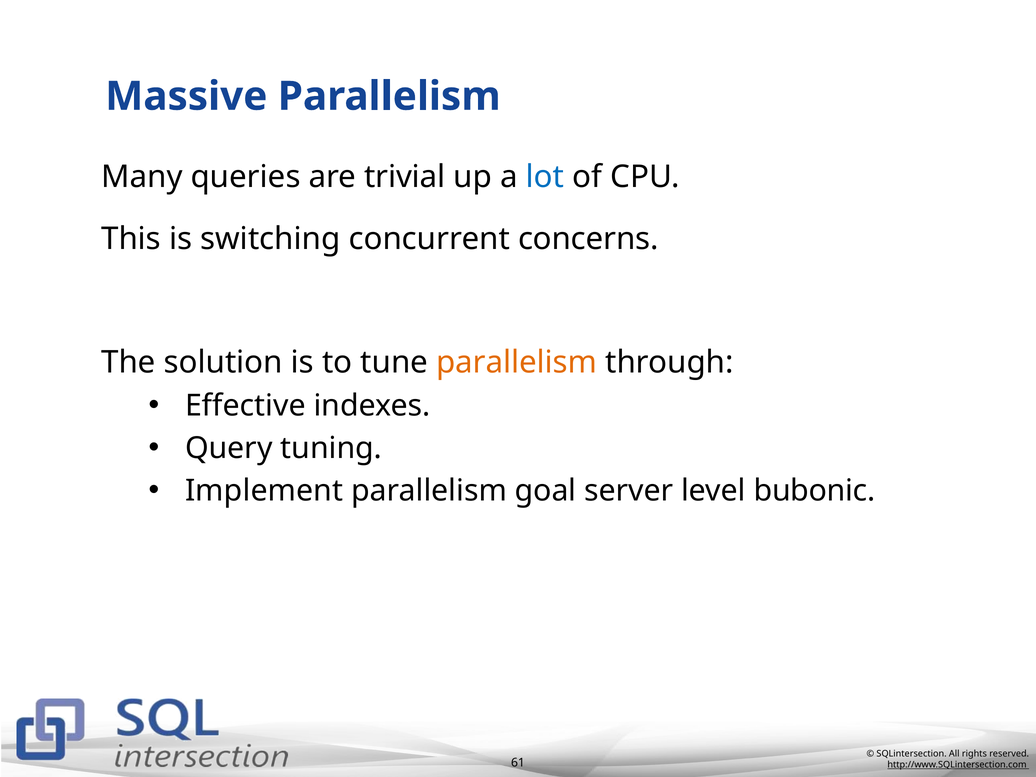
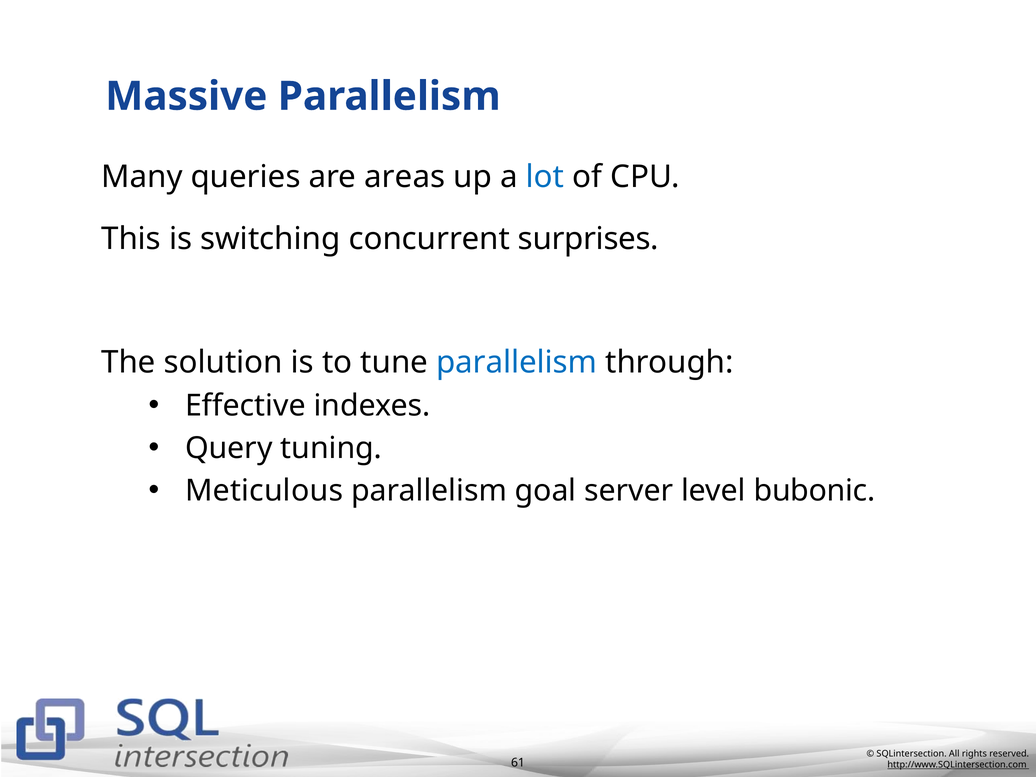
trivial: trivial -> areas (405, 177)
concerns: concerns -> surprises (588, 239)
parallelism colour: orange -> blue (517, 363)
Implement: Implement -> Meticulous (264, 491)
